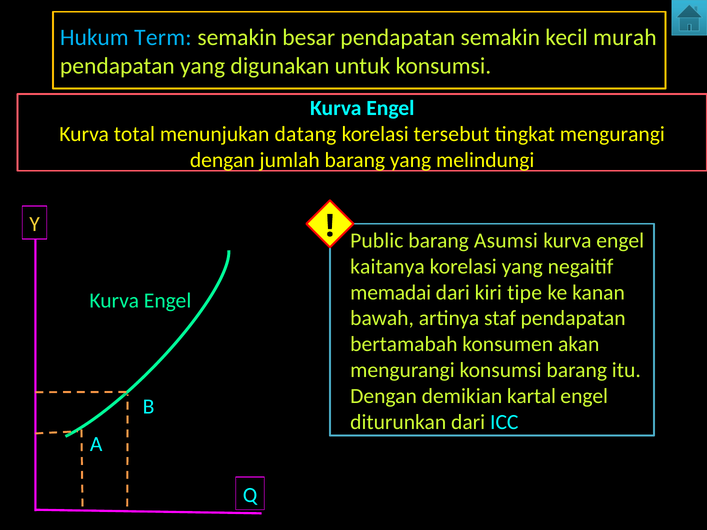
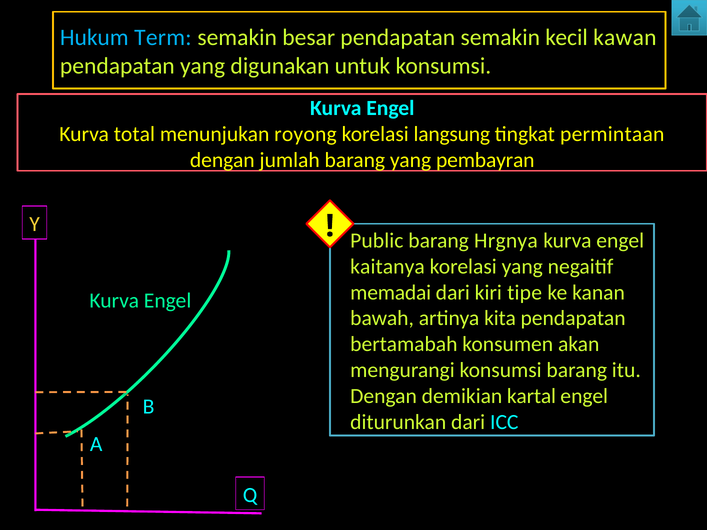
murah: murah -> kawan (625, 38)
datang: datang -> royong (305, 134)
tersebut: tersebut -> langsung (452, 134)
tingkat mengurangi: mengurangi -> permintaan (612, 134)
melindungi: melindungi -> pembayran (485, 160)
Asumsi: Asumsi -> Hrgnya (506, 241)
staf: staf -> kita (500, 318)
